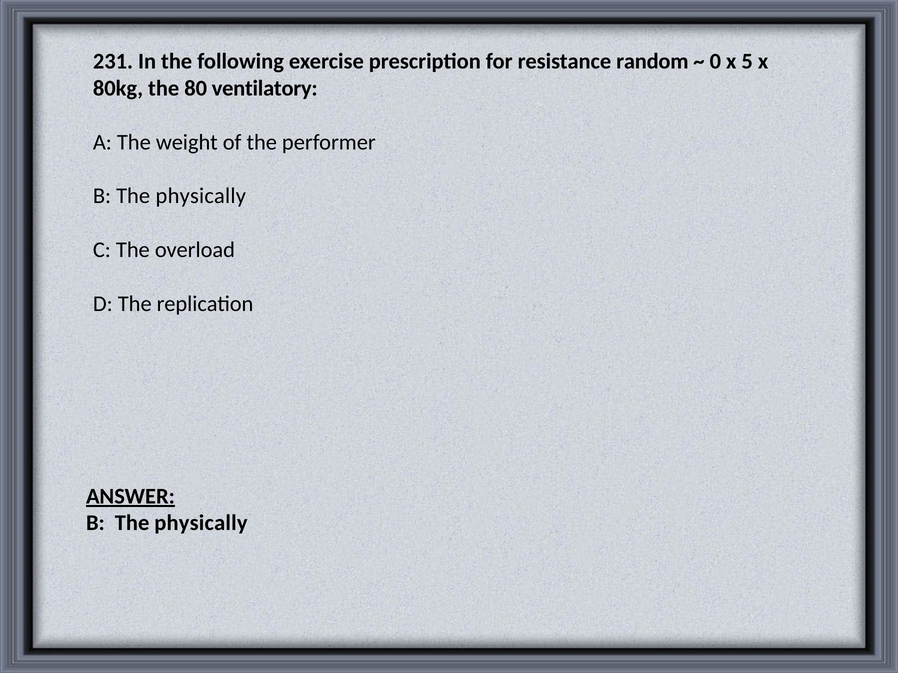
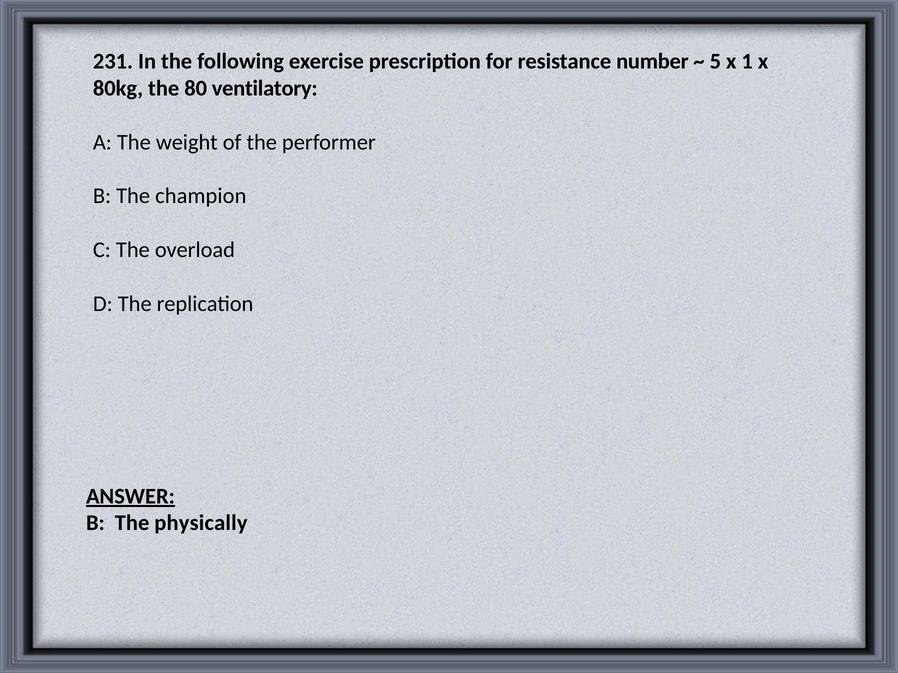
random: random -> number (652, 62)
0: 0 -> 5 (715, 62)
5: 5 -> 1 (747, 62)
physically: physically -> champion (201, 196)
